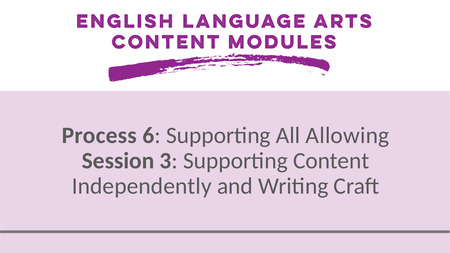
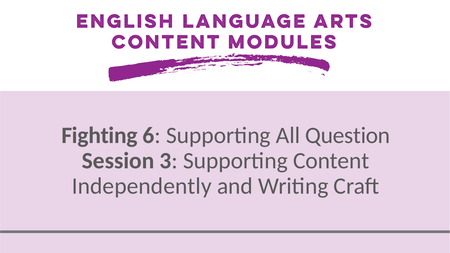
Process: Process -> Fighting (99, 136)
Allowing: Allowing -> Question (348, 136)
